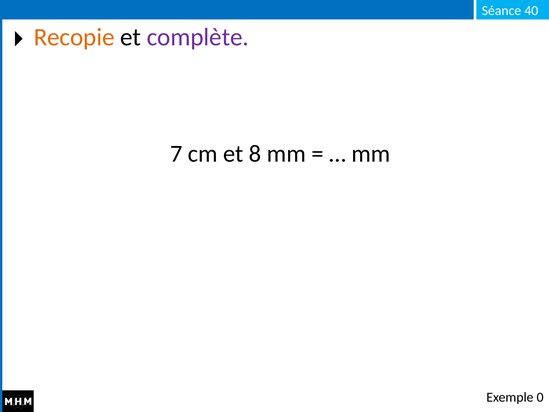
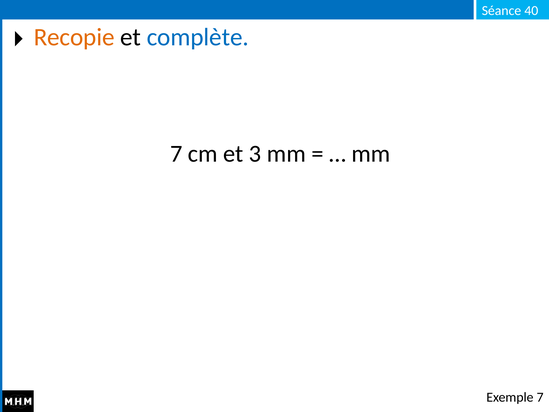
complète colour: purple -> blue (198, 37)
8: 8 -> 3 (255, 154)
Exemple 0: 0 -> 7 (540, 397)
